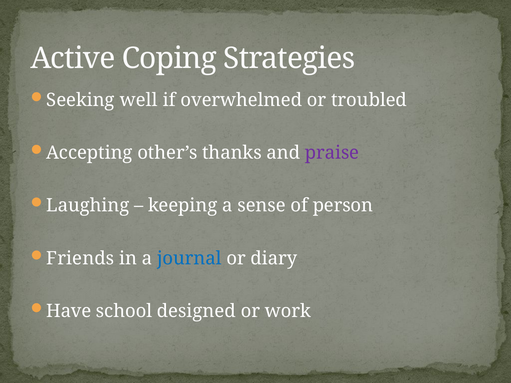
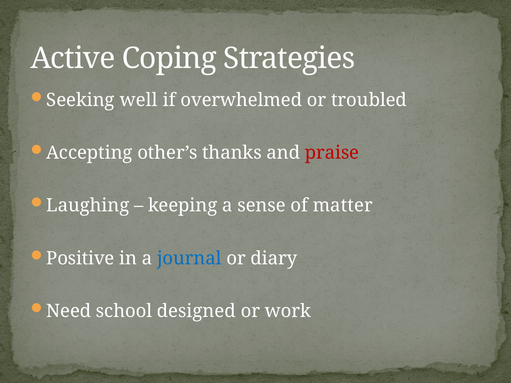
praise colour: purple -> red (332, 153)
person: person -> matter (343, 206)
Friends: Friends -> Positive (80, 258)
Have: Have -> Need (69, 311)
